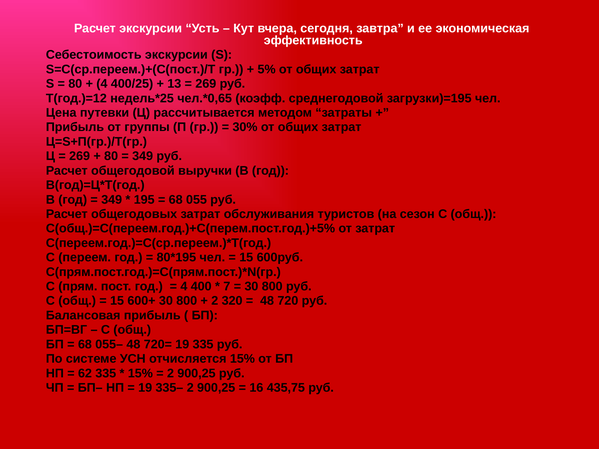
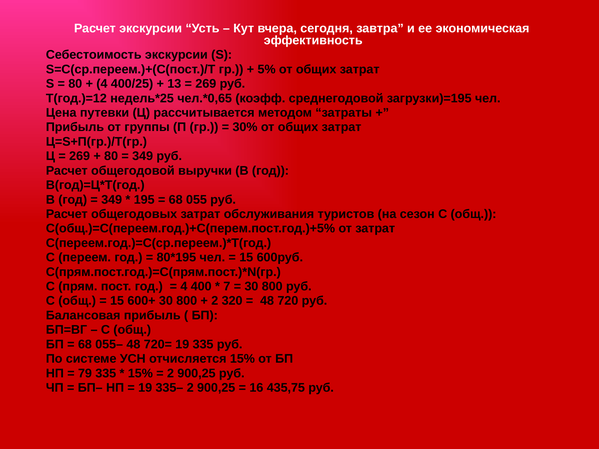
62: 62 -> 79 (85, 373)
